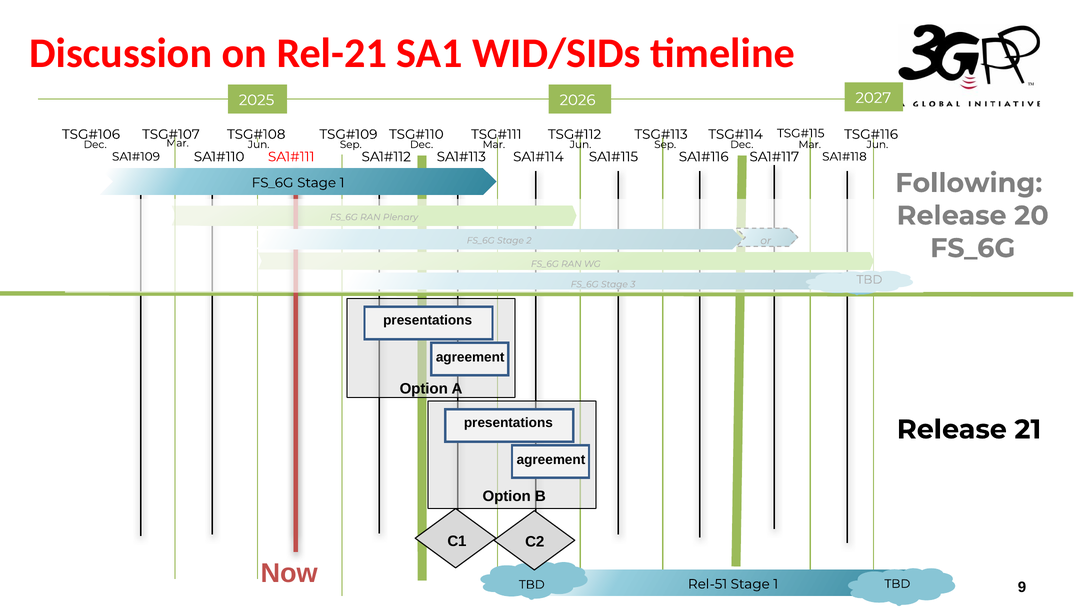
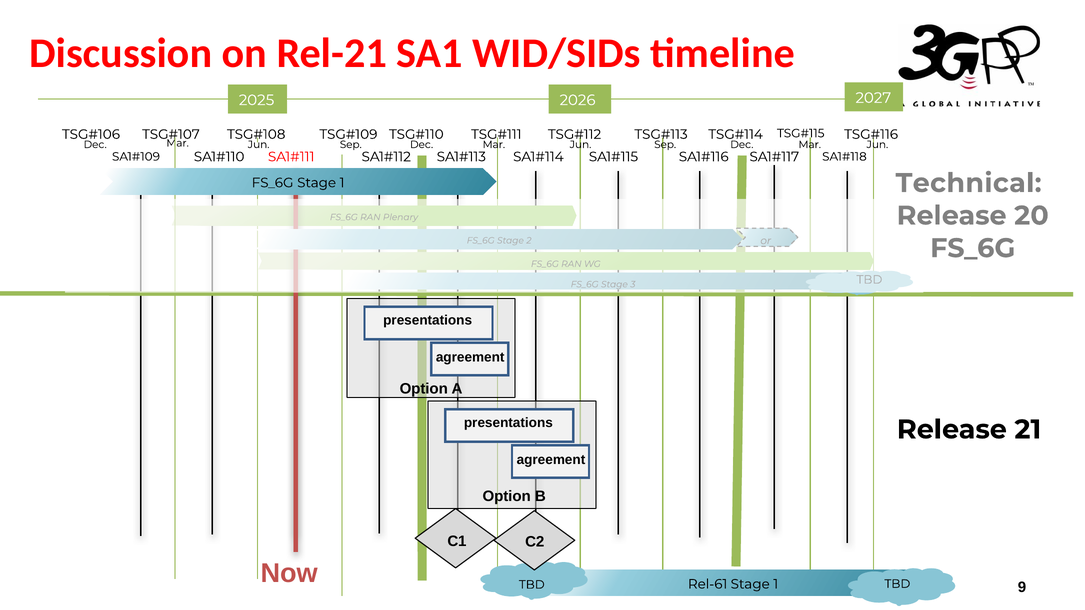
Following: Following -> Technical (969, 183)
Rel-51: Rel-51 -> Rel-61 (708, 584)
